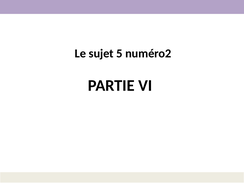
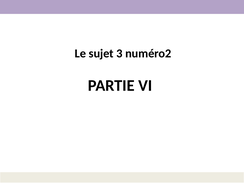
5: 5 -> 3 (119, 53)
